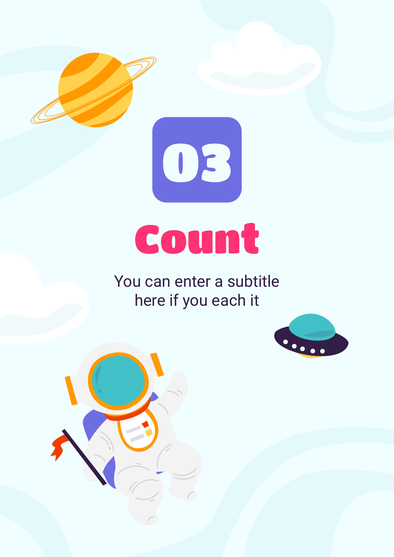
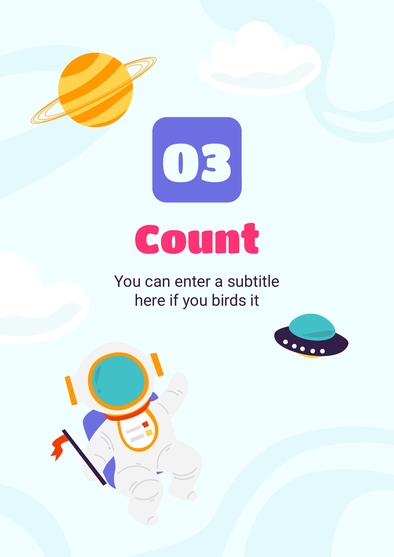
each: each -> birds (229, 301)
